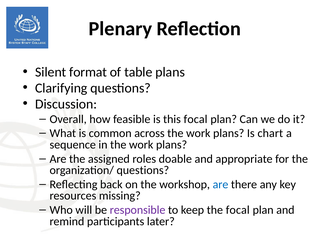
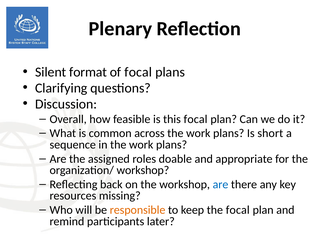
of table: table -> focal (138, 72)
chart: chart -> short (270, 134)
organization/ questions: questions -> workshop (143, 171)
responsible colour: purple -> orange (138, 210)
